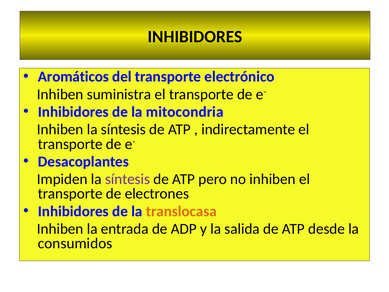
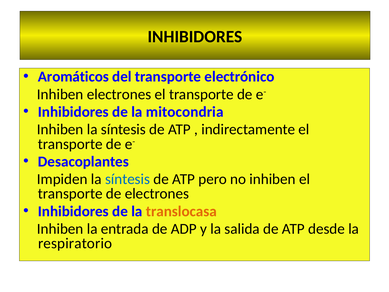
Inhiben suministra: suministra -> electrones (119, 94)
síntesis colour: purple -> blue (128, 179)
consumidos: consumidos -> respiratorio (75, 243)
